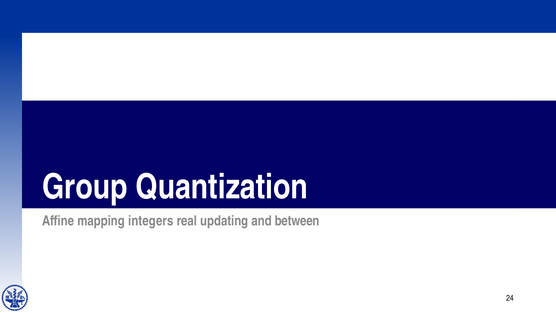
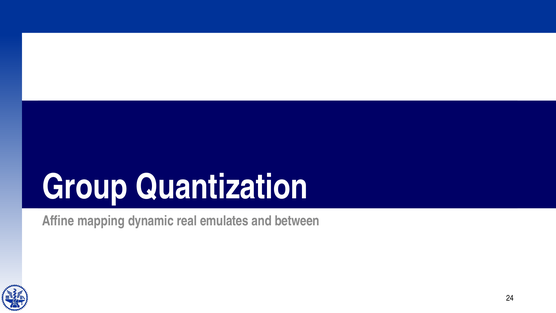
integers: integers -> dynamic (151, 221)
updating: updating -> emulates (224, 221)
